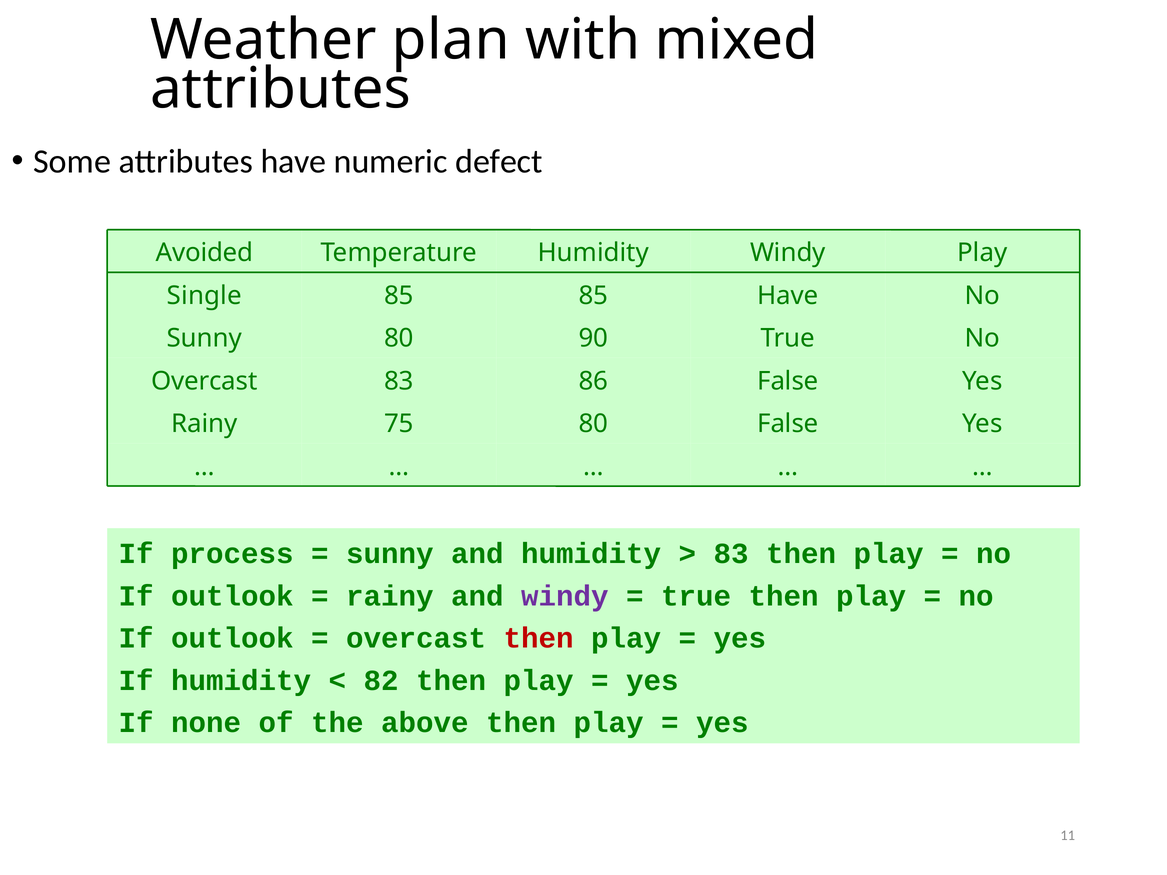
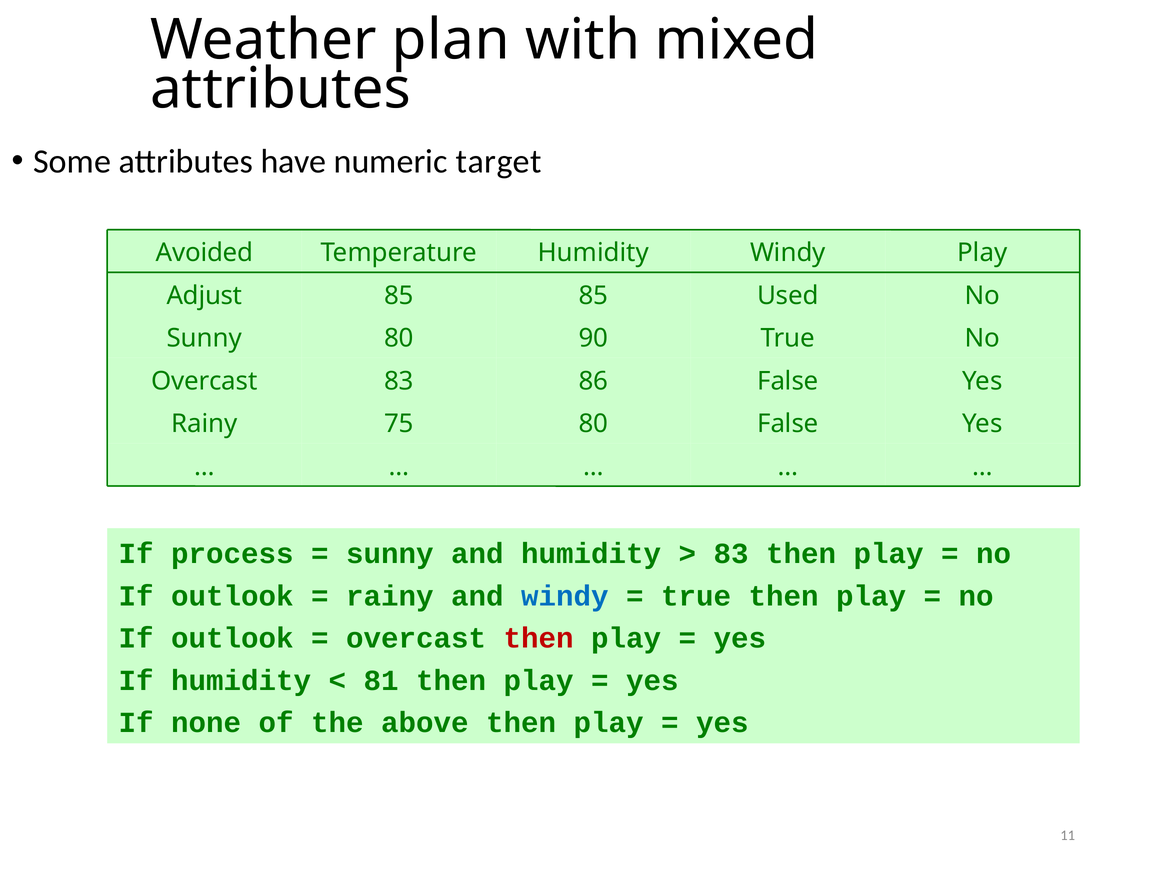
defect: defect -> target (499, 162)
Single: Single -> Adjust (205, 296)
Have: Have -> Used (788, 296)
windy colour: purple -> blue (565, 596)
82: 82 -> 81 (381, 681)
